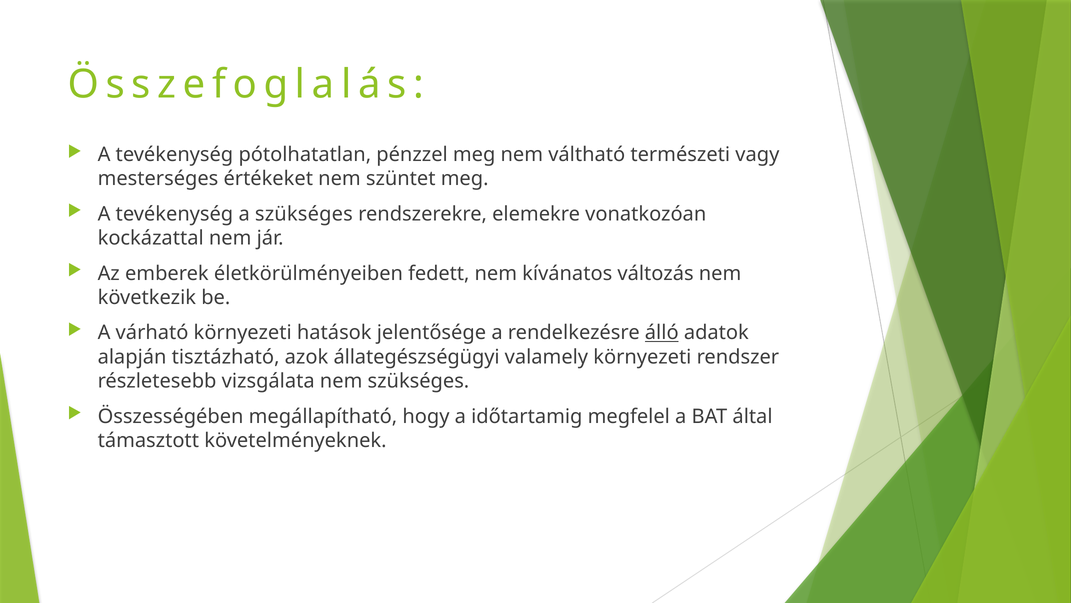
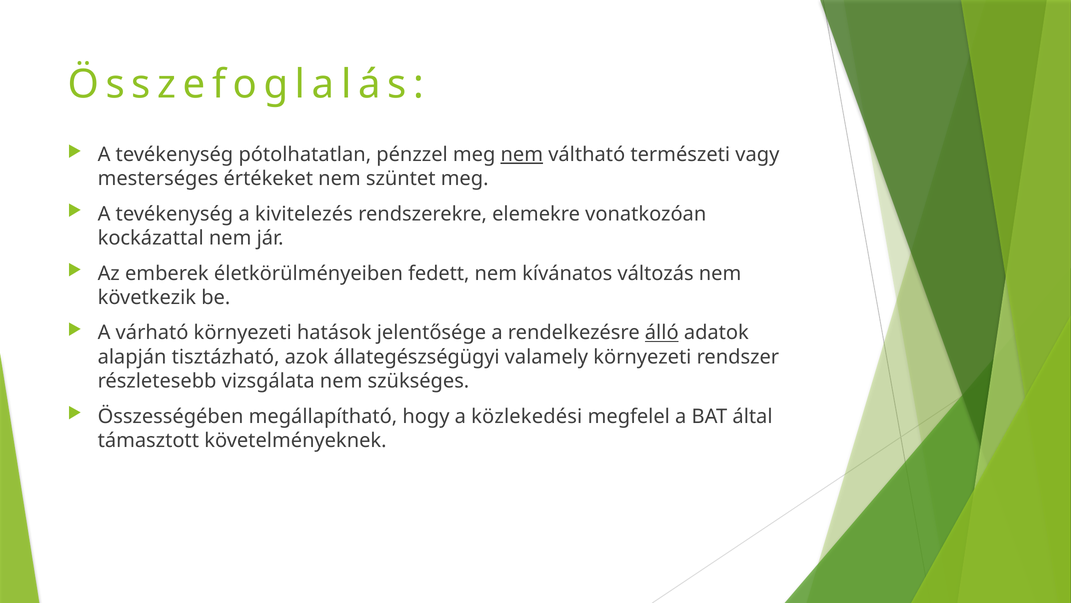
nem underline: none -> present (522, 154)
a szükséges: szükséges -> kivitelezés (304, 214)
időtartamig: időtartamig -> közlekedési (527, 416)
